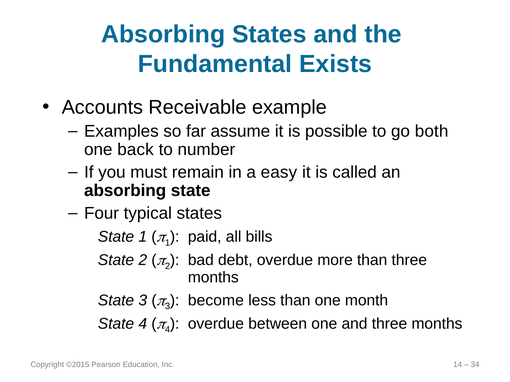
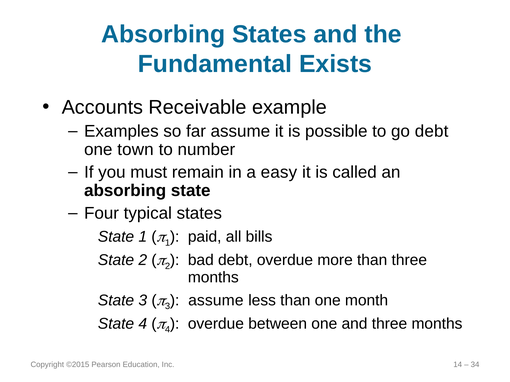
go both: both -> debt (432, 131)
back: back -> town (135, 150)
become: become -> assume (216, 301)
